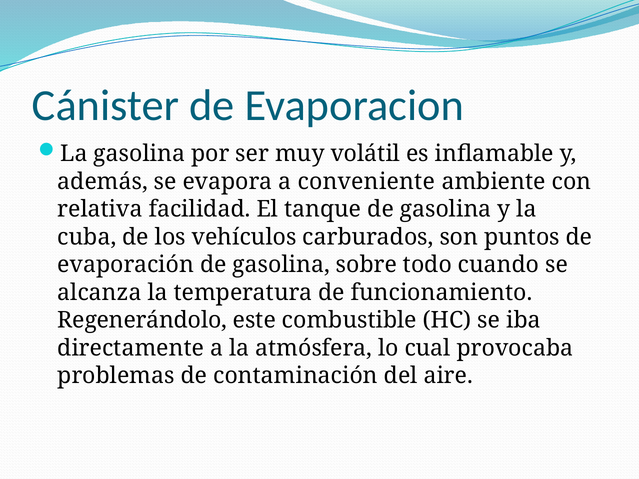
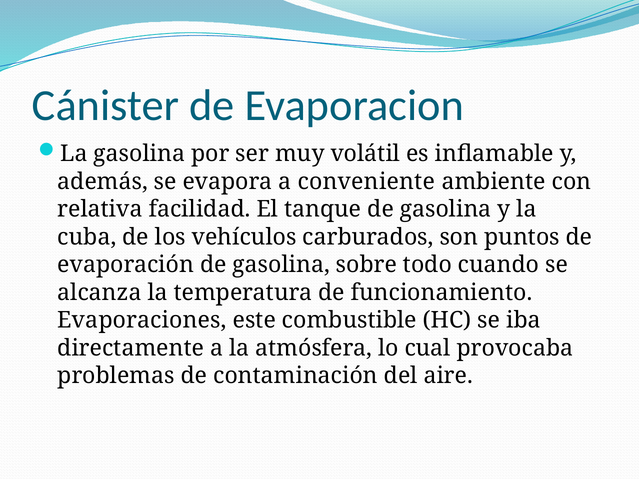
Regenerándolo: Regenerándolo -> Evaporaciones (142, 320)
